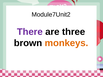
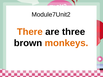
There colour: purple -> orange (30, 32)
